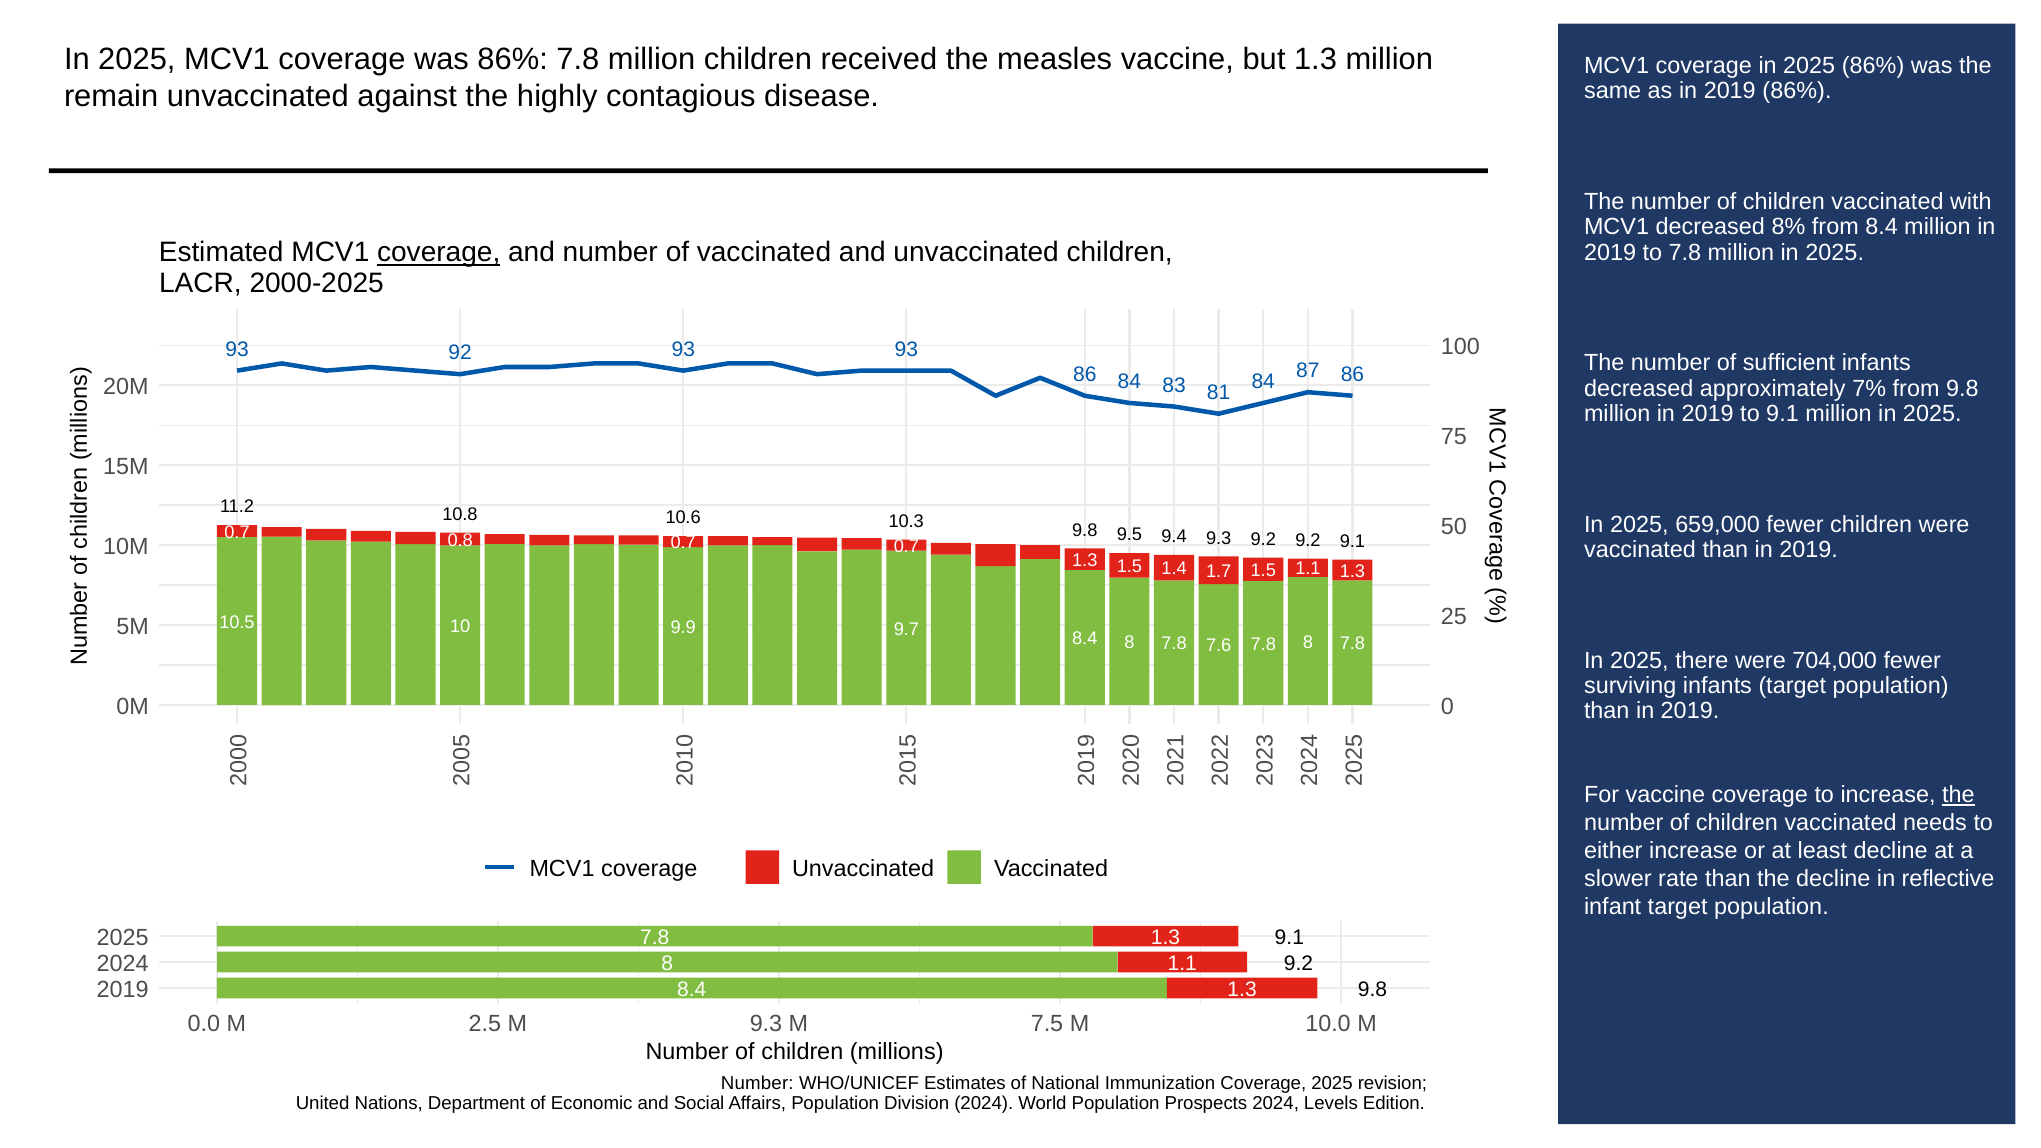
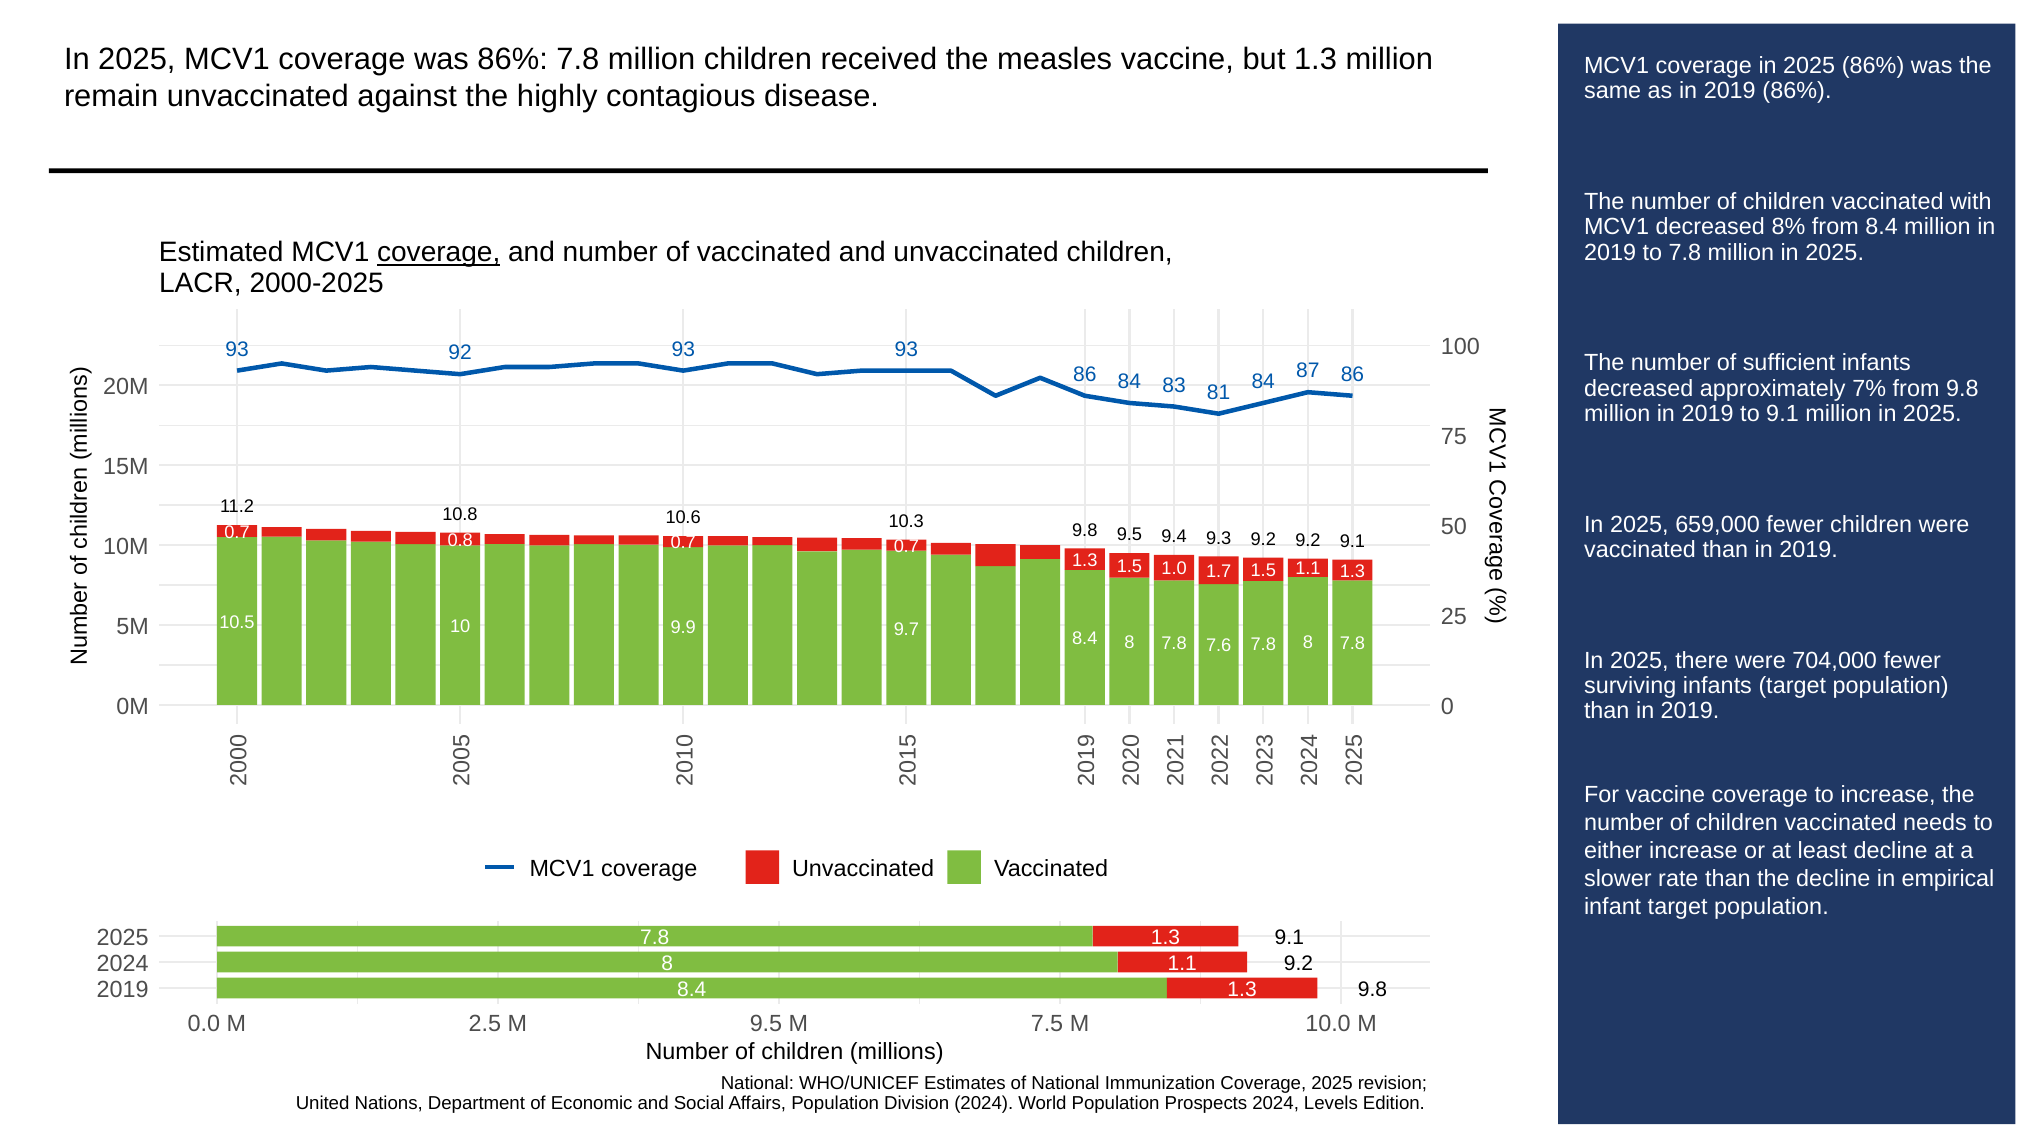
1.4: 1.4 -> 1.0 (1174, 569)
the underline: present -> none (1958, 795)
reflective: reflective -> empirical (1948, 879)
M 9.3: 9.3 -> 9.5 (766, 1024)
Number: Number -> National (757, 1083)
